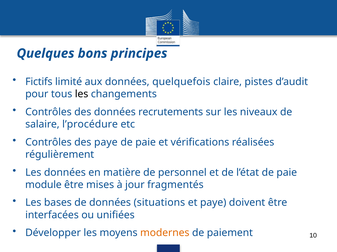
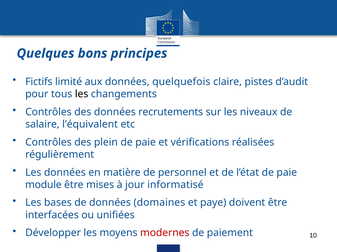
l’procédure: l’procédure -> l’équivalent (90, 125)
des paye: paye -> plein (106, 143)
fragmentés: fragmentés -> informatisé (175, 185)
situations: situations -> domaines (159, 203)
modernes colour: orange -> red (165, 234)
